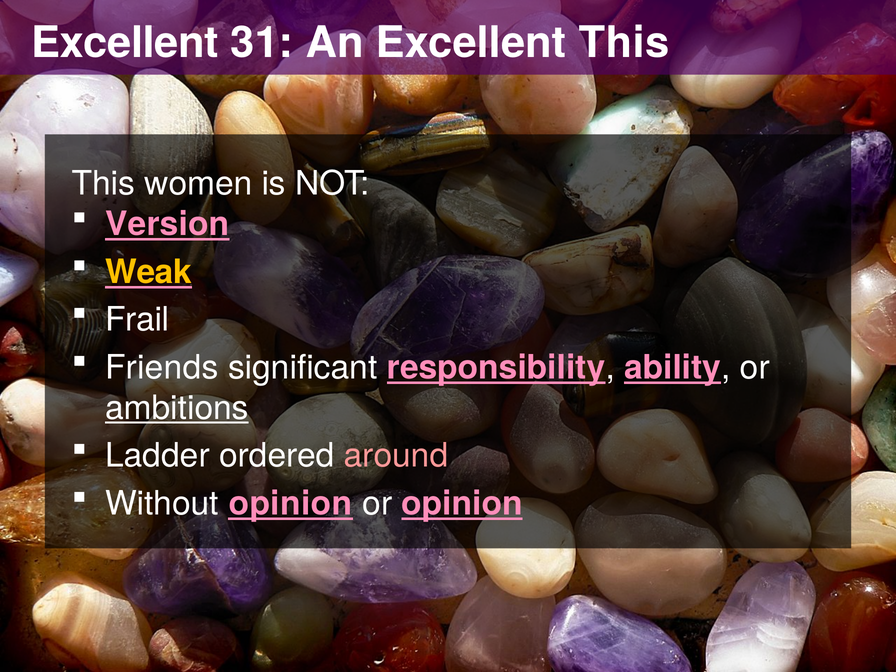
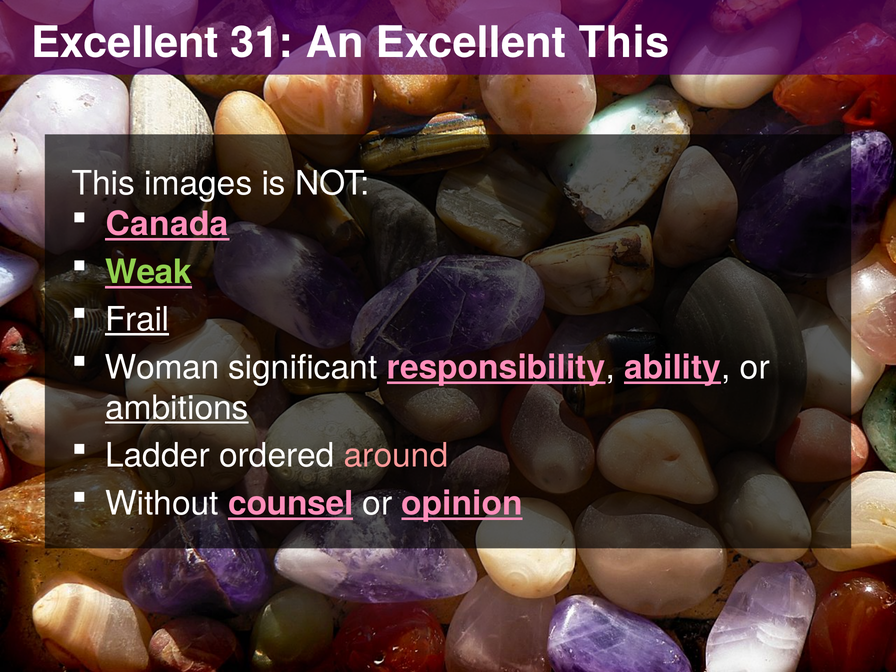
women: women -> images (198, 184)
Version: Version -> Canada (167, 224)
Weak colour: yellow -> light green (149, 272)
Frail underline: none -> present (137, 320)
Friends: Friends -> Woman (162, 368)
Without opinion: opinion -> counsel (291, 504)
